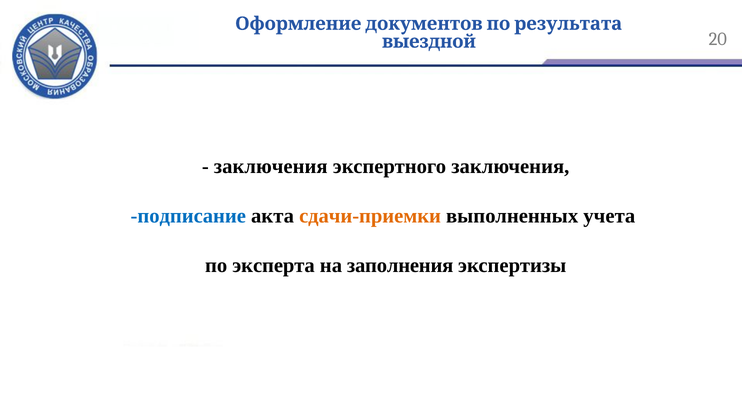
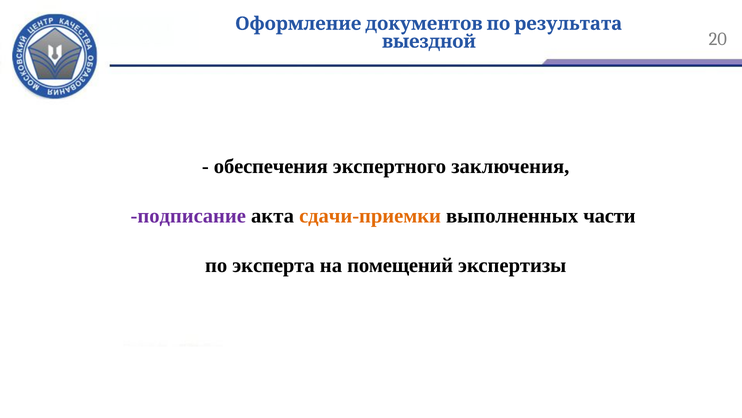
заключения: заключения -> обеспечения (271, 166)
подписание colour: blue -> purple (188, 216)
учета: учета -> части (609, 216)
заполнения: заполнения -> помещений (400, 265)
